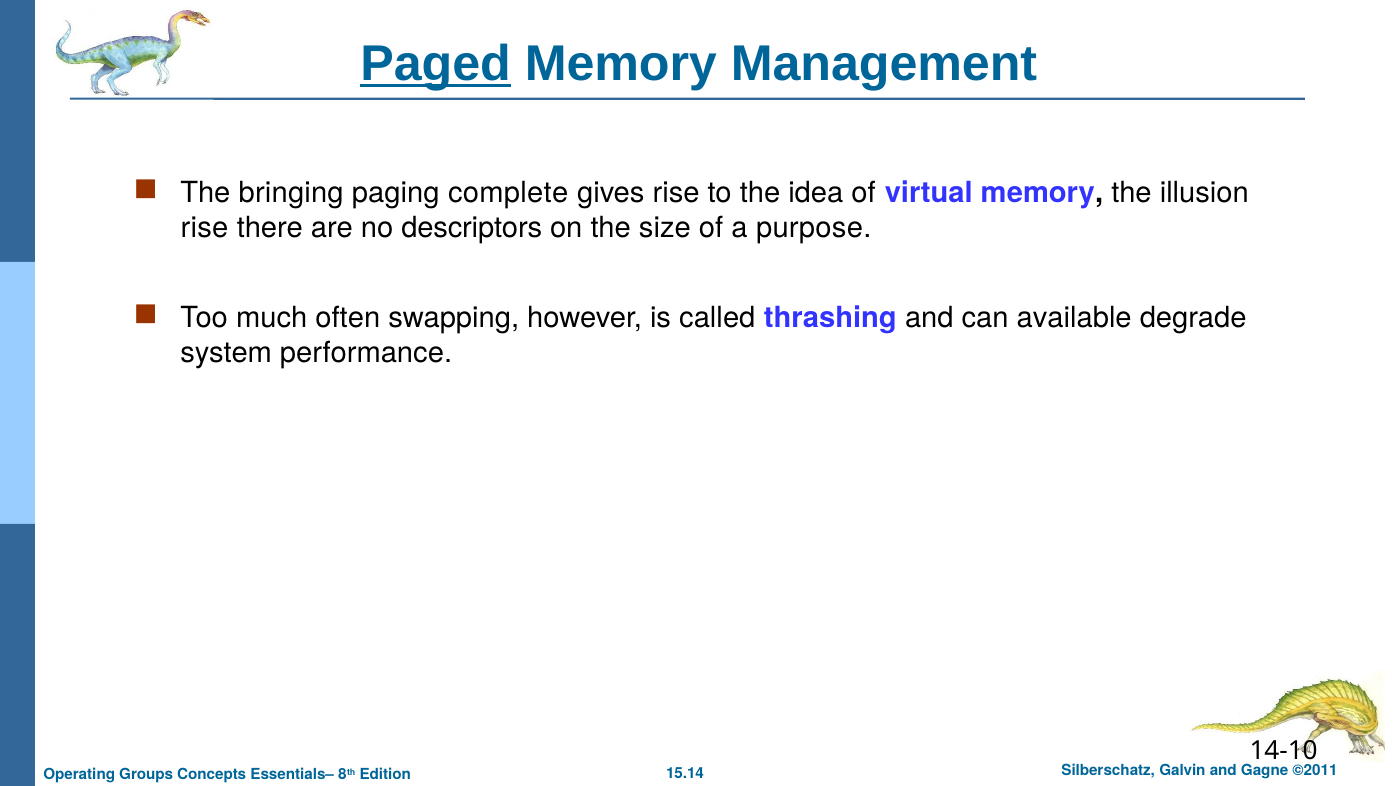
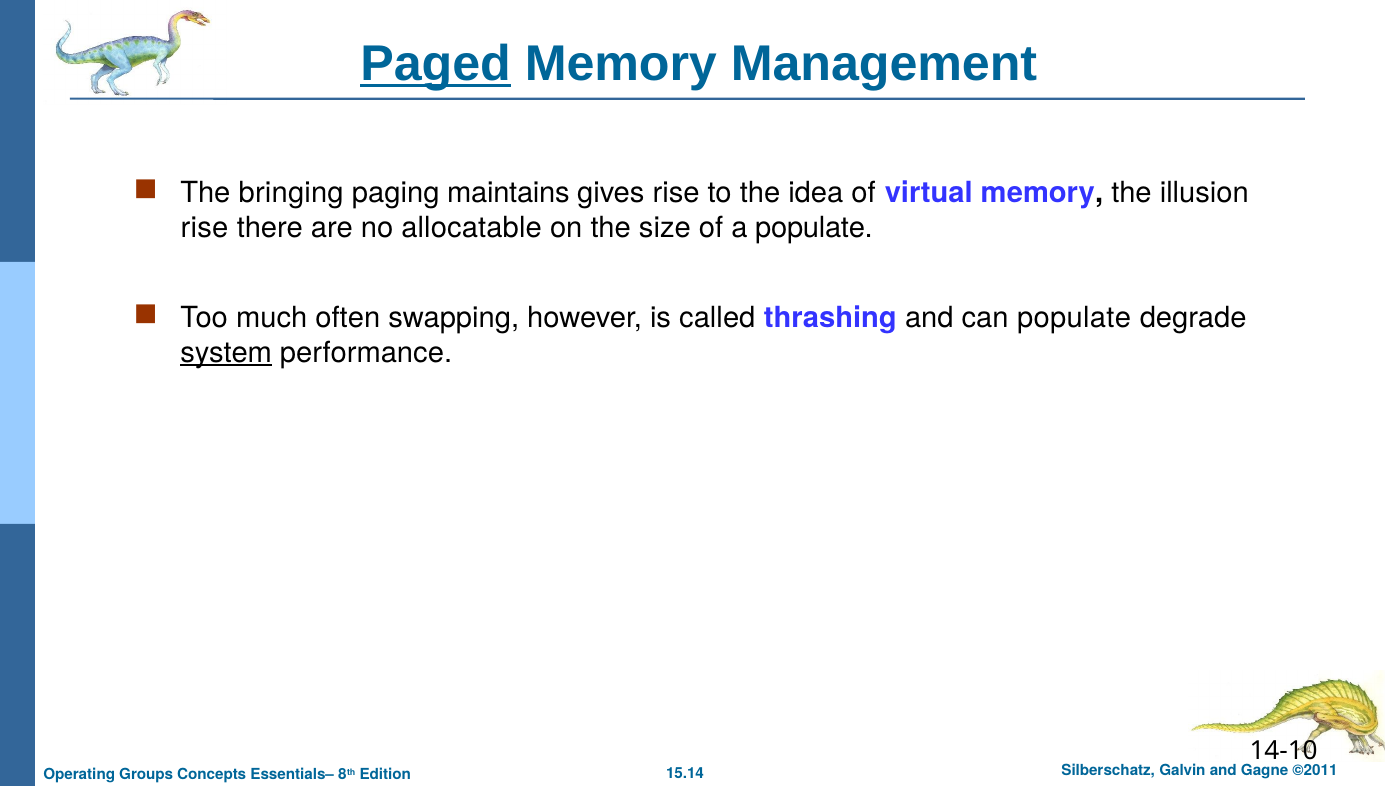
complete: complete -> maintains (508, 193)
descriptors: descriptors -> allocatable (472, 228)
a purpose: purpose -> populate (814, 228)
can available: available -> populate (1074, 318)
system underline: none -> present (226, 353)
